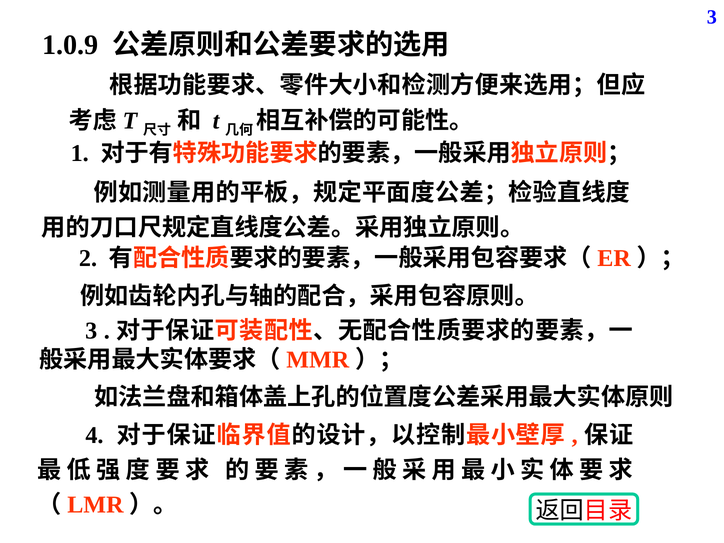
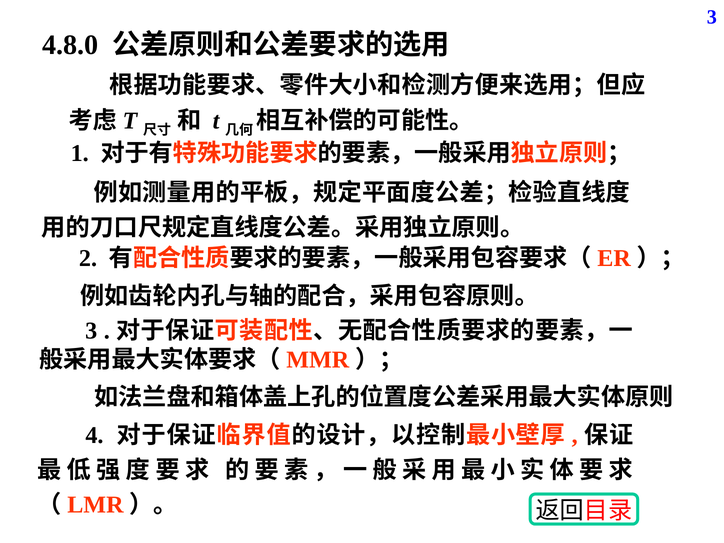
1.0.9: 1.0.9 -> 4.8.0 (70, 45)
